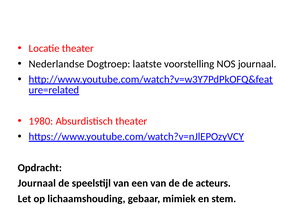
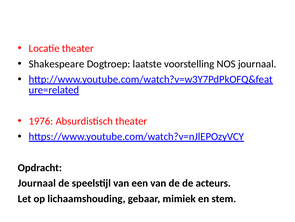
Nederlandse: Nederlandse -> Shakespeare (57, 64)
1980: 1980 -> 1976 (41, 121)
